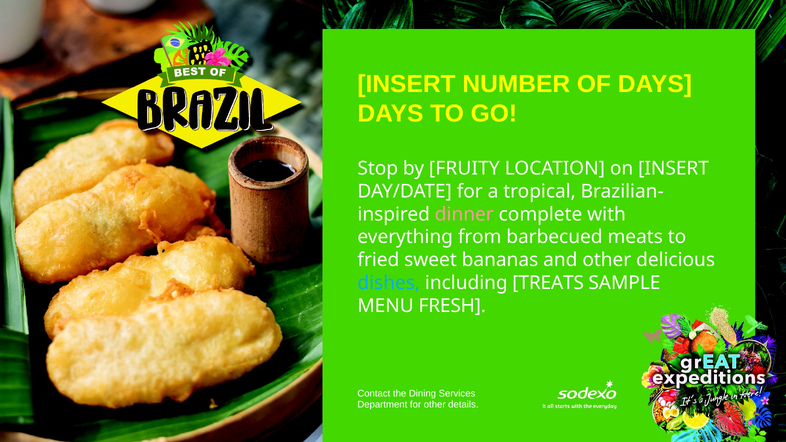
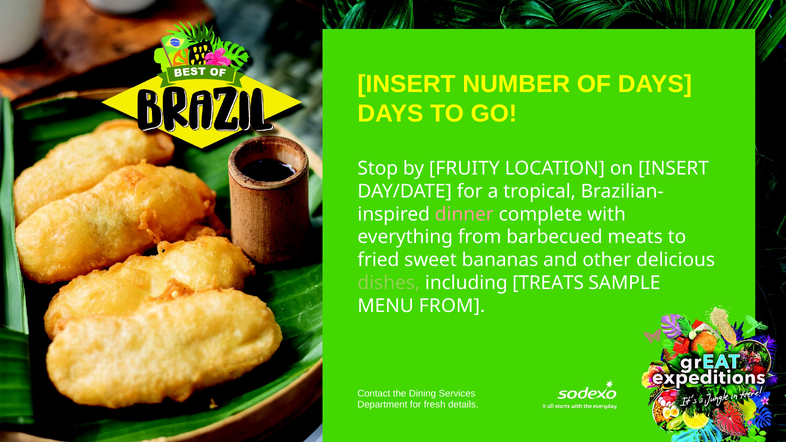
dishes colour: light blue -> light green (389, 283)
MENU FRESH: FRESH -> FROM (452, 306)
for other: other -> fresh (435, 405)
